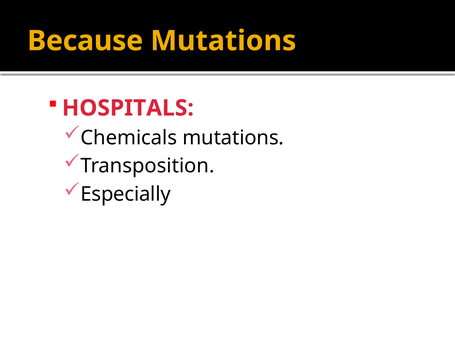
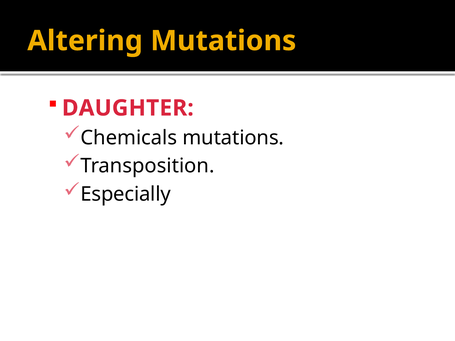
Because: Because -> Altering (85, 41)
HOSPITALS: HOSPITALS -> DAUGHTER (128, 108)
